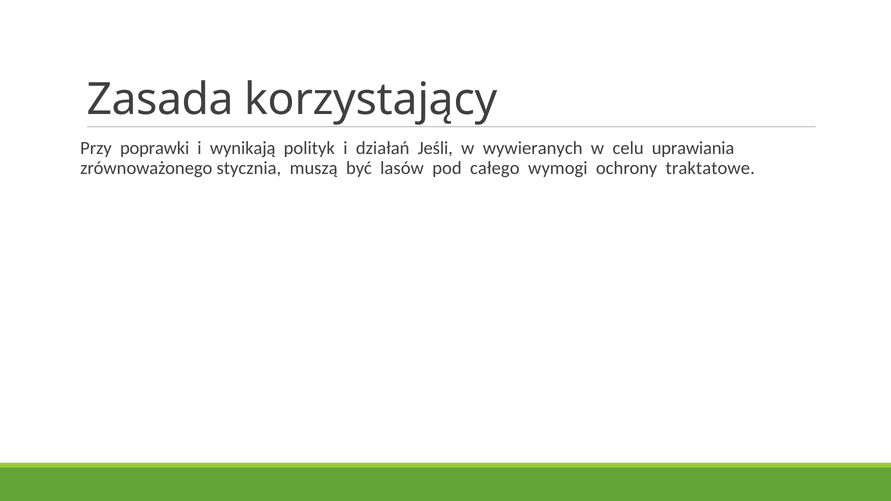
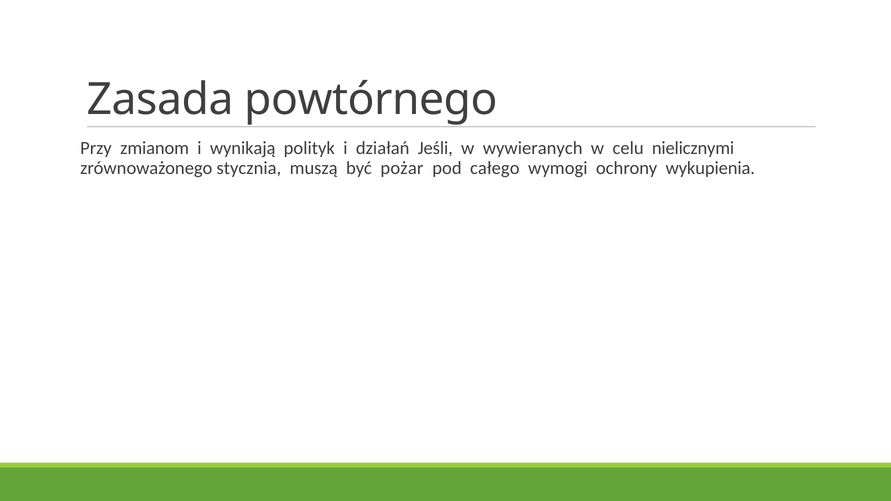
korzystający: korzystający -> powtórnego (371, 100)
poprawki: poprawki -> zmianom (155, 148)
uprawiania: uprawiania -> nielicznymi (693, 148)
lasów: lasów -> pożar (402, 168)
traktatowe: traktatowe -> wykupienia (710, 168)
